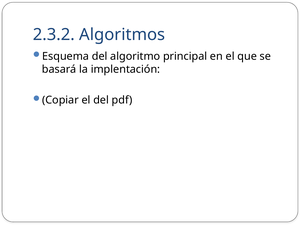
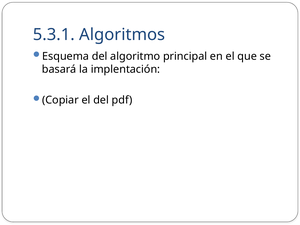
2.3.2: 2.3.2 -> 5.3.1 (54, 35)
